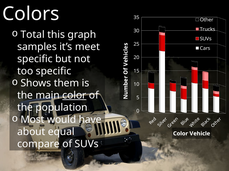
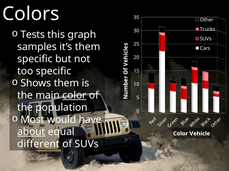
Total: Total -> Tests (33, 35)
it’s meet: meet -> them (88, 47)
about underline: none -> present (31, 132)
compare: compare -> different (38, 145)
